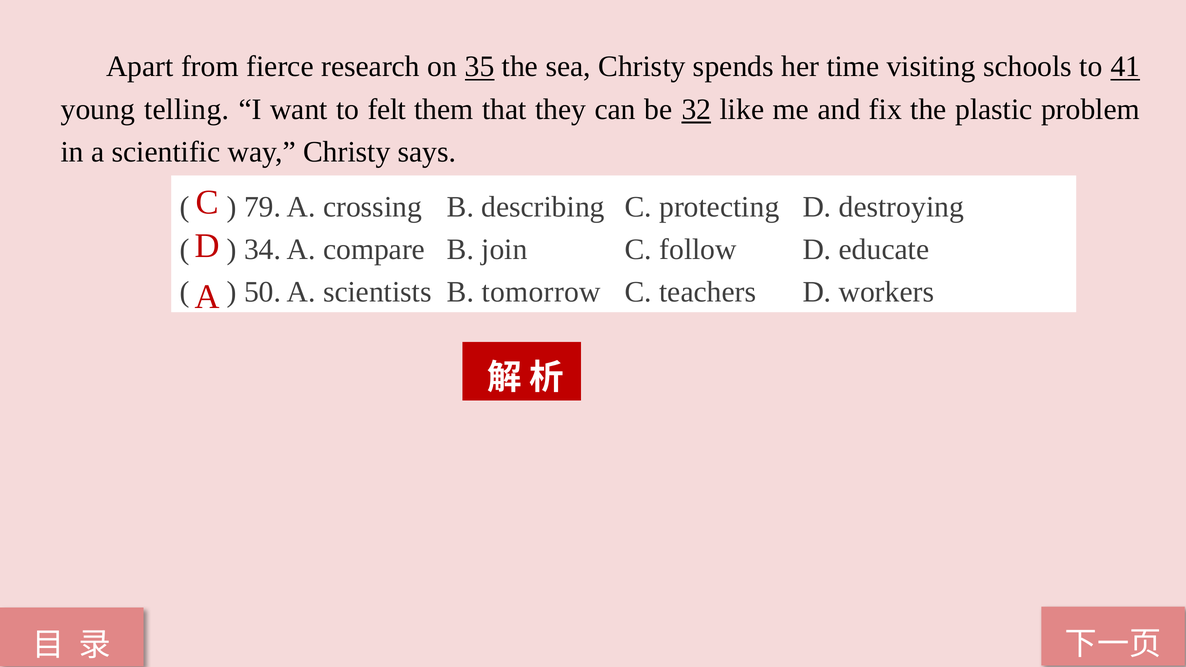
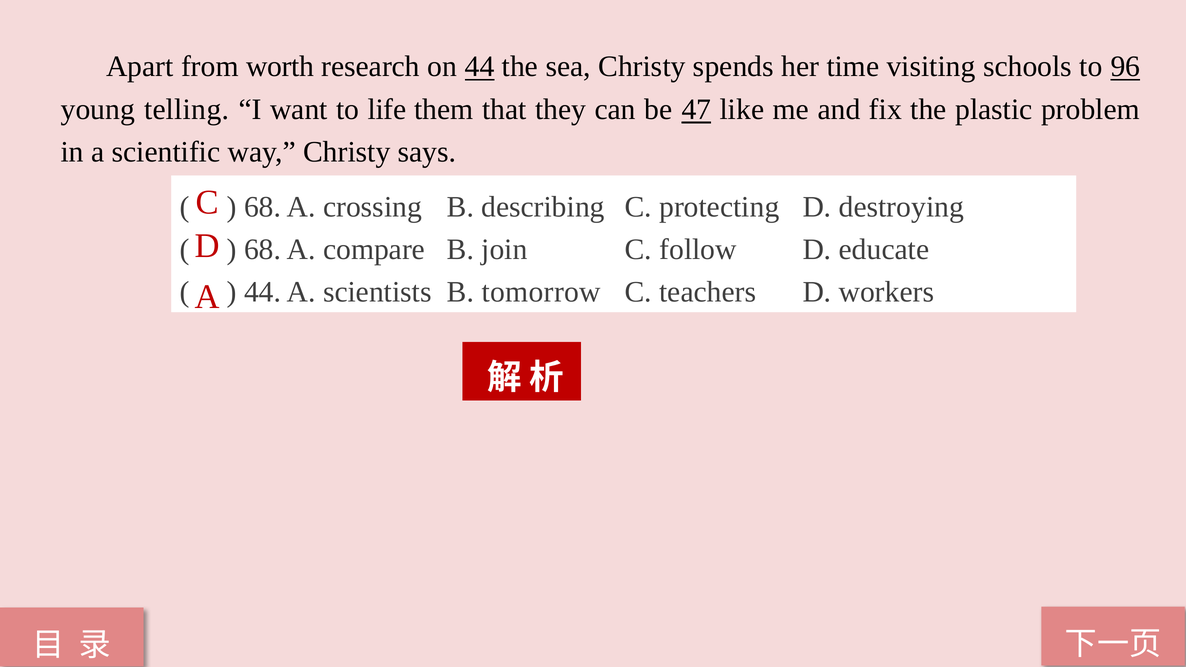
fierce: fierce -> worth (280, 67)
on 35: 35 -> 44 (480, 67)
41: 41 -> 96 (1125, 67)
felt: felt -> life (387, 109)
32: 32 -> 47 (696, 109)
79: 79 -> 68 (263, 207)
34: 34 -> 68 (263, 249)
50: 50 -> 44 (263, 292)
